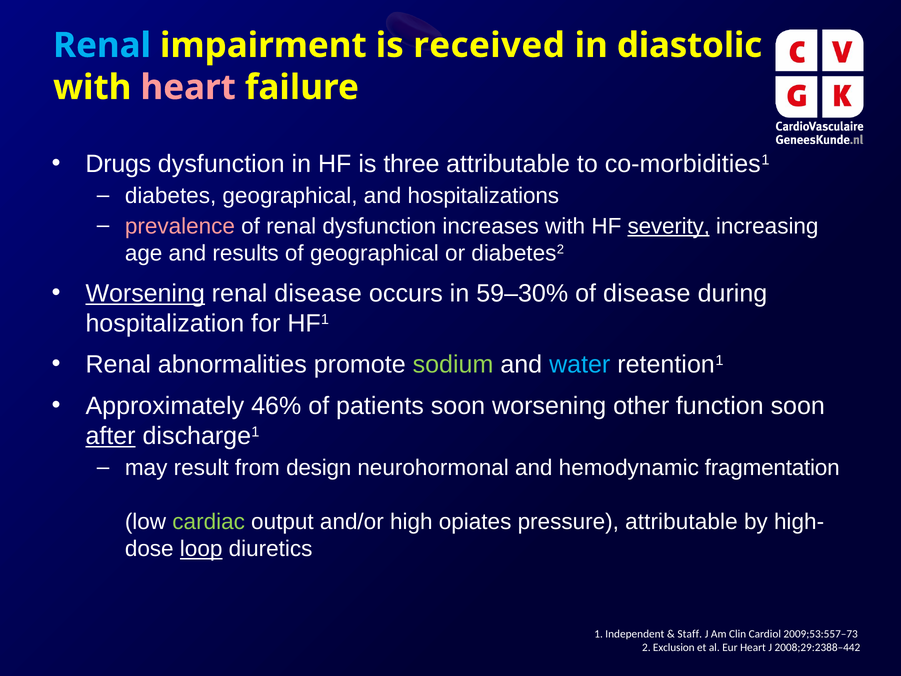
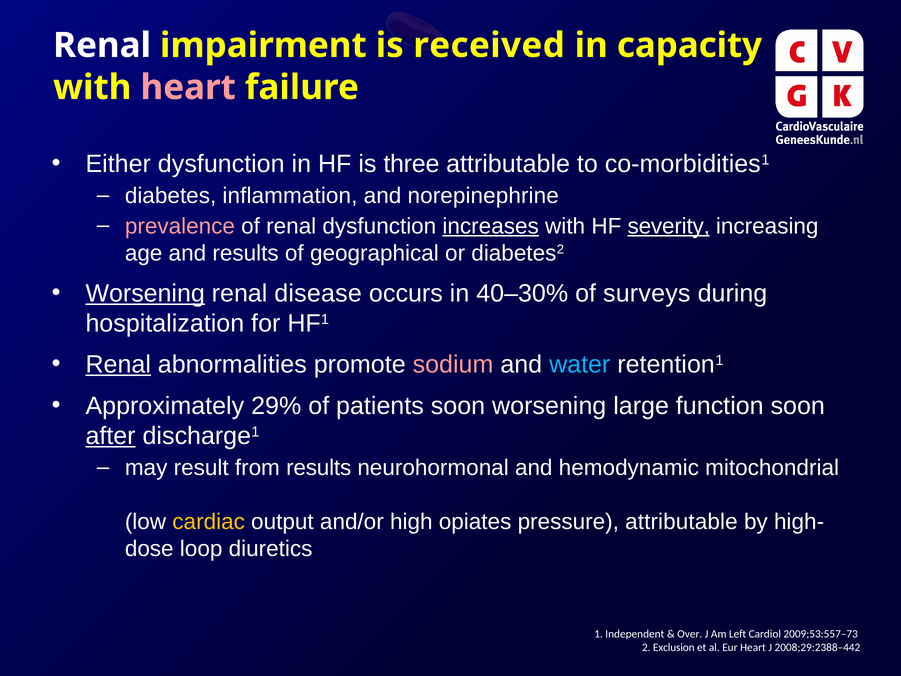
Renal colour: light blue -> white (102, 45)
diastolic: diastolic -> capacity (689, 45)
Drugs: Drugs -> Either (118, 164)
diabetes geographical: geographical -> inflammation (290, 196)
hospitalizations: hospitalizations -> norepinephrine (483, 196)
increases underline: none -> present (491, 226)
59–30%: 59–30% -> 40–30% (522, 293)
of disease: disease -> surveys (647, 293)
Renal underline: none -> present (118, 365)
sodium colour: light green -> pink (453, 365)
46%: 46% -> 29% (276, 406)
other: other -> large (641, 406)
from design: design -> results (319, 468)
fragmentation: fragmentation -> mitochondrial (772, 468)
cardiac colour: light green -> yellow (209, 522)
loop underline: present -> none (201, 549)
Staff: Staff -> Over (690, 634)
Clin: Clin -> Left (738, 634)
